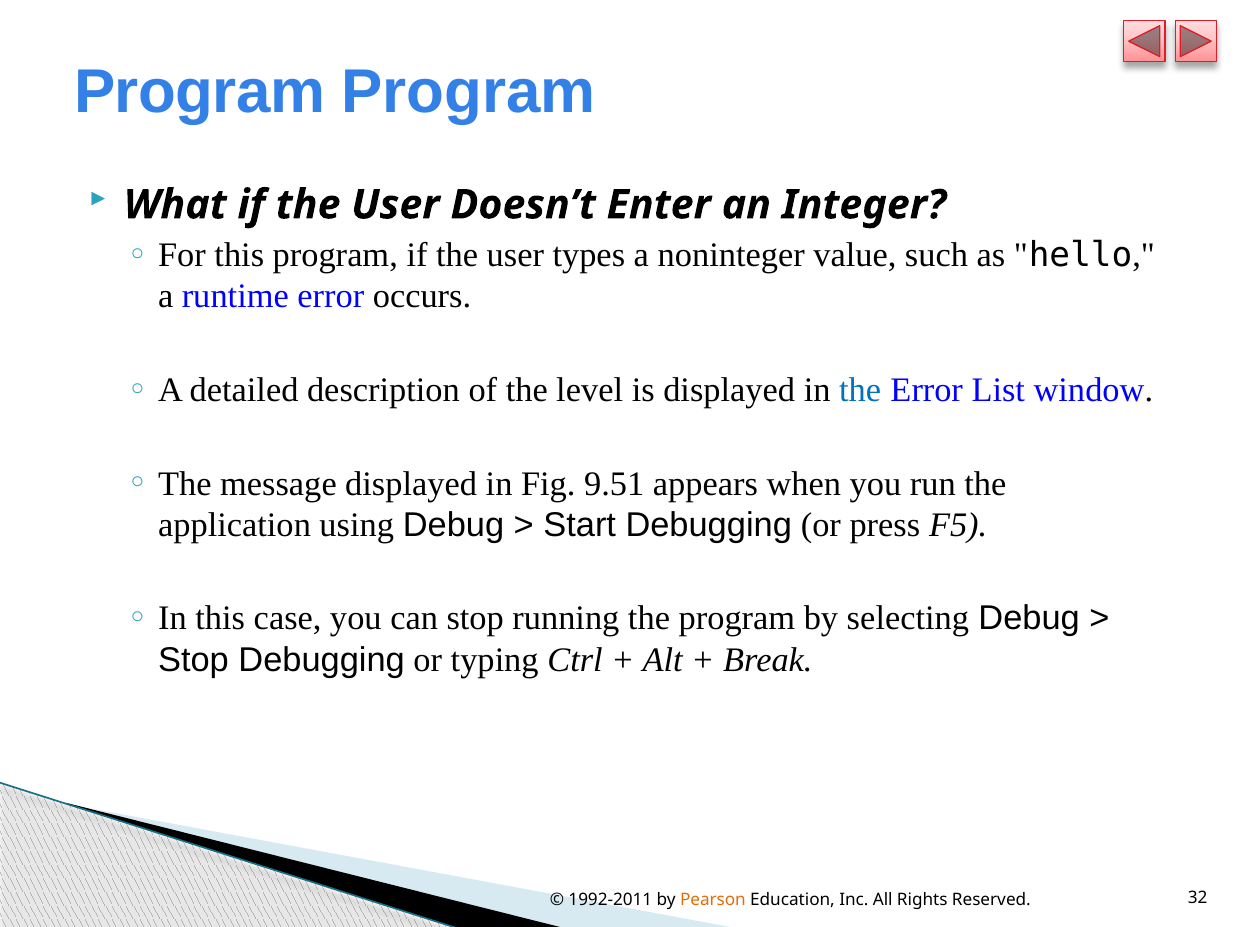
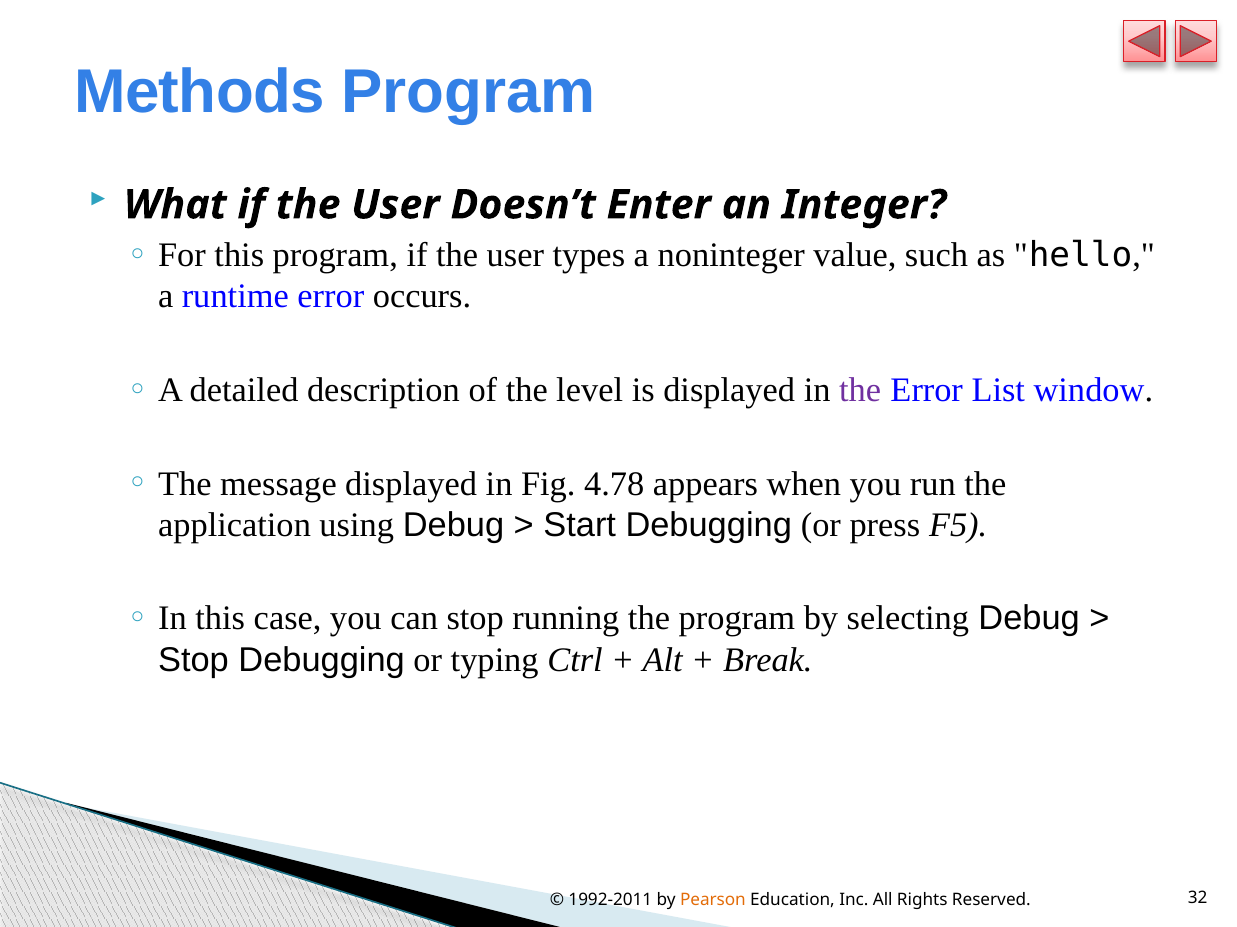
Program: Program -> Methods (200, 92)
the colour: blue -> purple (860, 390)
9.51: 9.51 -> 4.78 (614, 484)
